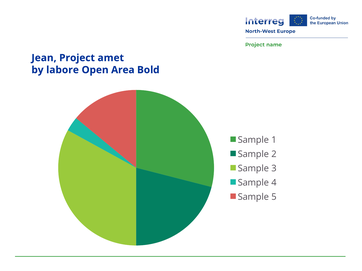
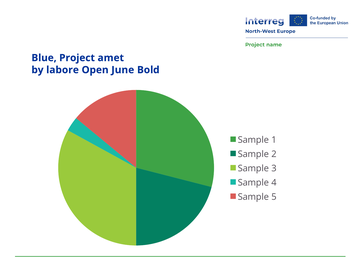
Jean: Jean -> Blue (44, 58)
Area: Area -> June (123, 70)
